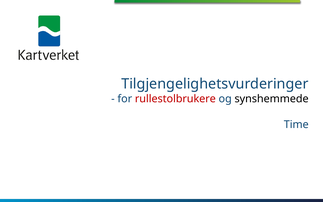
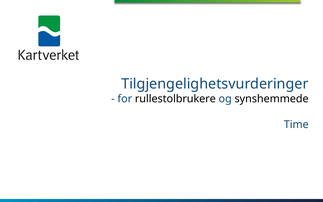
rullestolbrukere colour: red -> black (175, 99)
